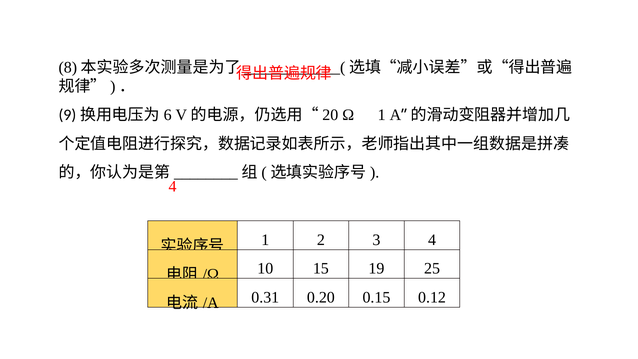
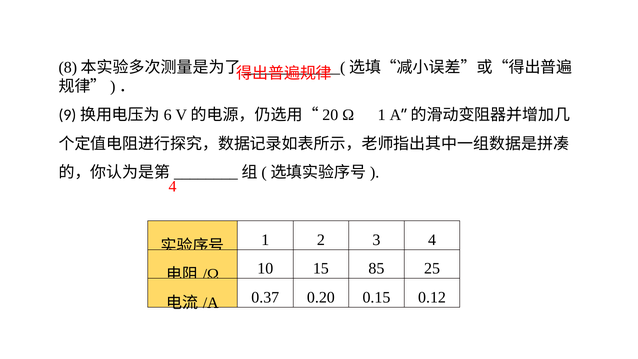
19: 19 -> 85 (376, 268)
0.31: 0.31 -> 0.37 (265, 297)
